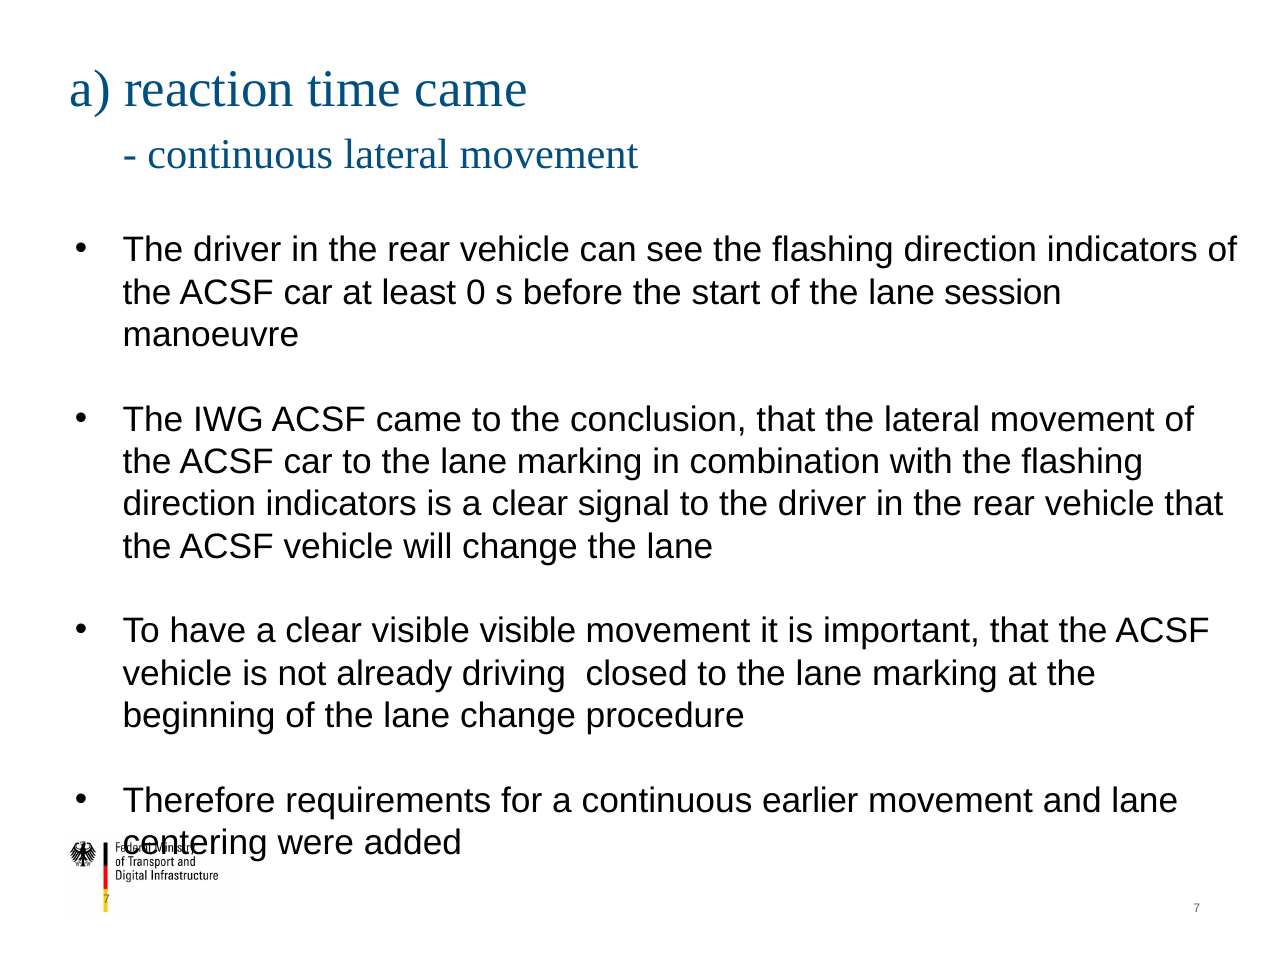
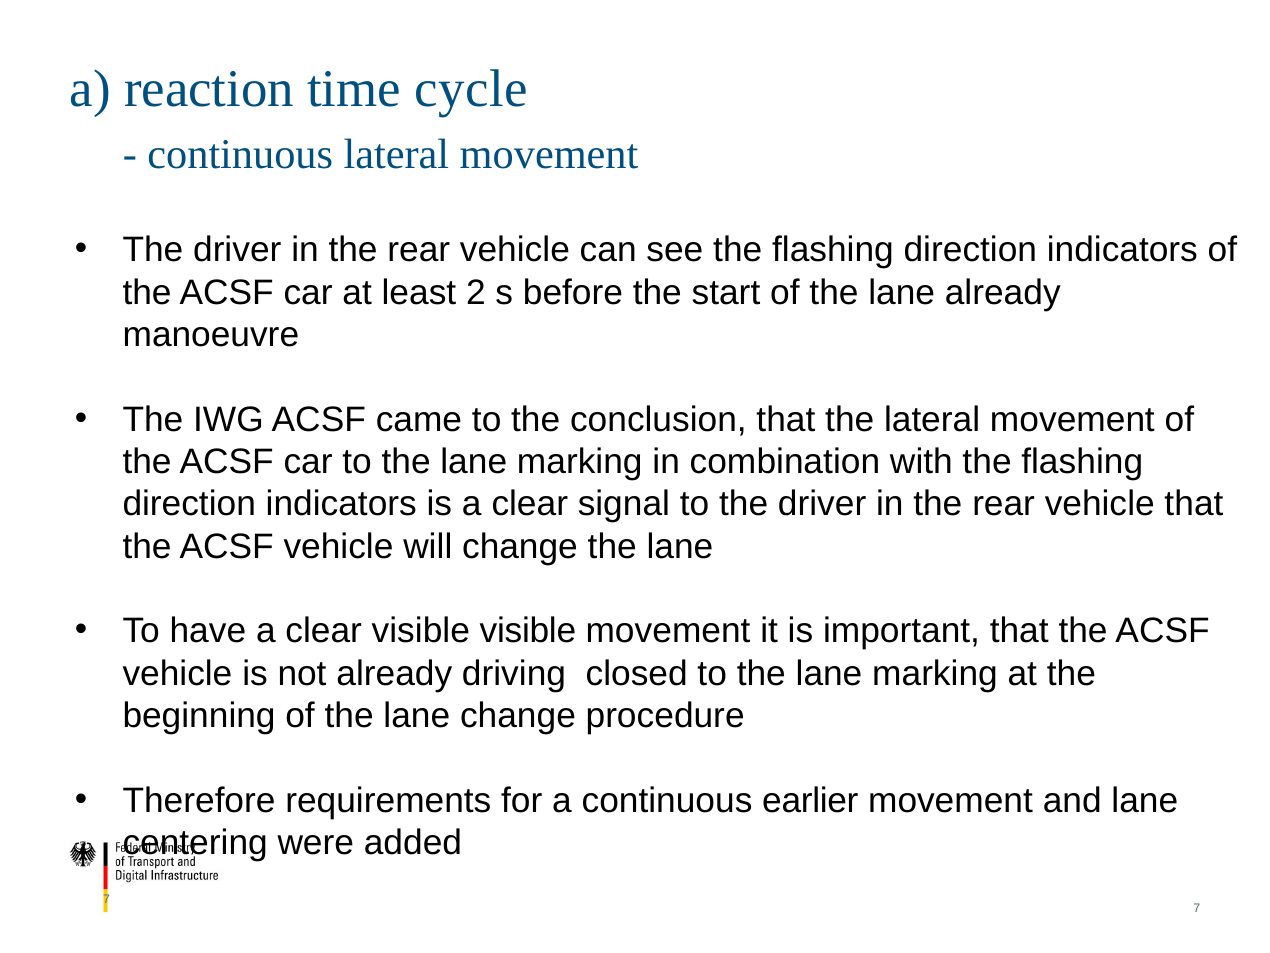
time came: came -> cycle (471, 89)
0: 0 -> 2 (476, 292)
lane session: session -> already (1003, 292)
